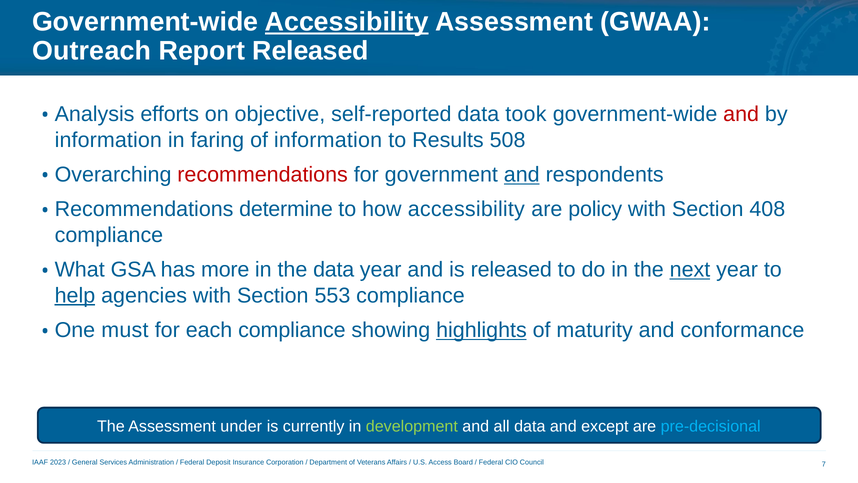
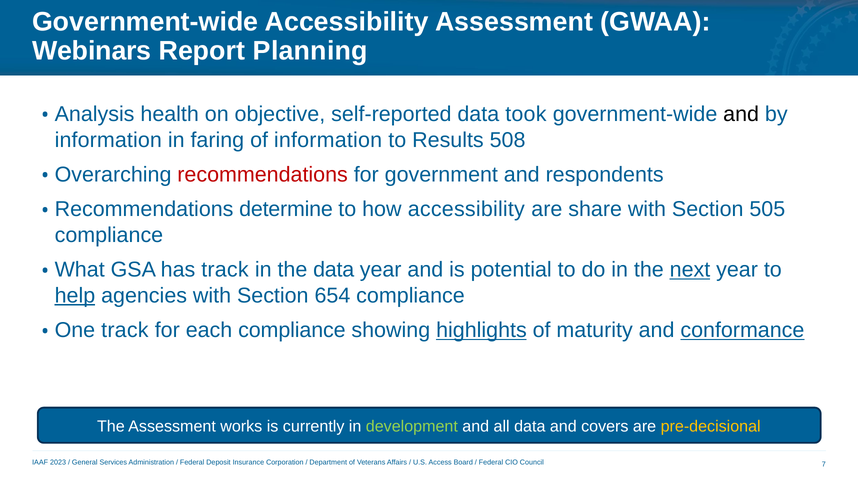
Accessibility underline: present -> none (347, 22)
Outreach: Outreach -> Webinars (92, 51)
Report Released: Released -> Planning (310, 51)
efforts: efforts -> health (170, 114)
and colour: red -> black (741, 114)
and underline: present -> none (522, 175)
policy: policy -> share (595, 209)
408: 408 -> 505 (767, 209)
has more: more -> track (225, 270)
is released: released -> potential (511, 270)
553: 553 -> 654 (332, 295)
One must: must -> track (125, 330)
conformance underline: none -> present (742, 330)
under: under -> works (241, 426)
except: except -> covers (605, 426)
pre-decisional colour: light blue -> yellow (711, 426)
